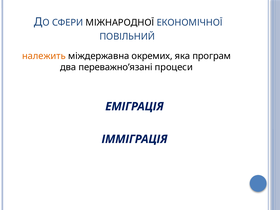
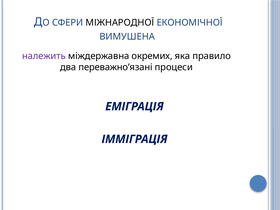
ПОВІЛЬНИЙ: ПОВІЛЬНИЙ -> ВИМУШЕНА (127, 37)
належить colour: orange -> purple (44, 56)
програм: програм -> правило (212, 56)
